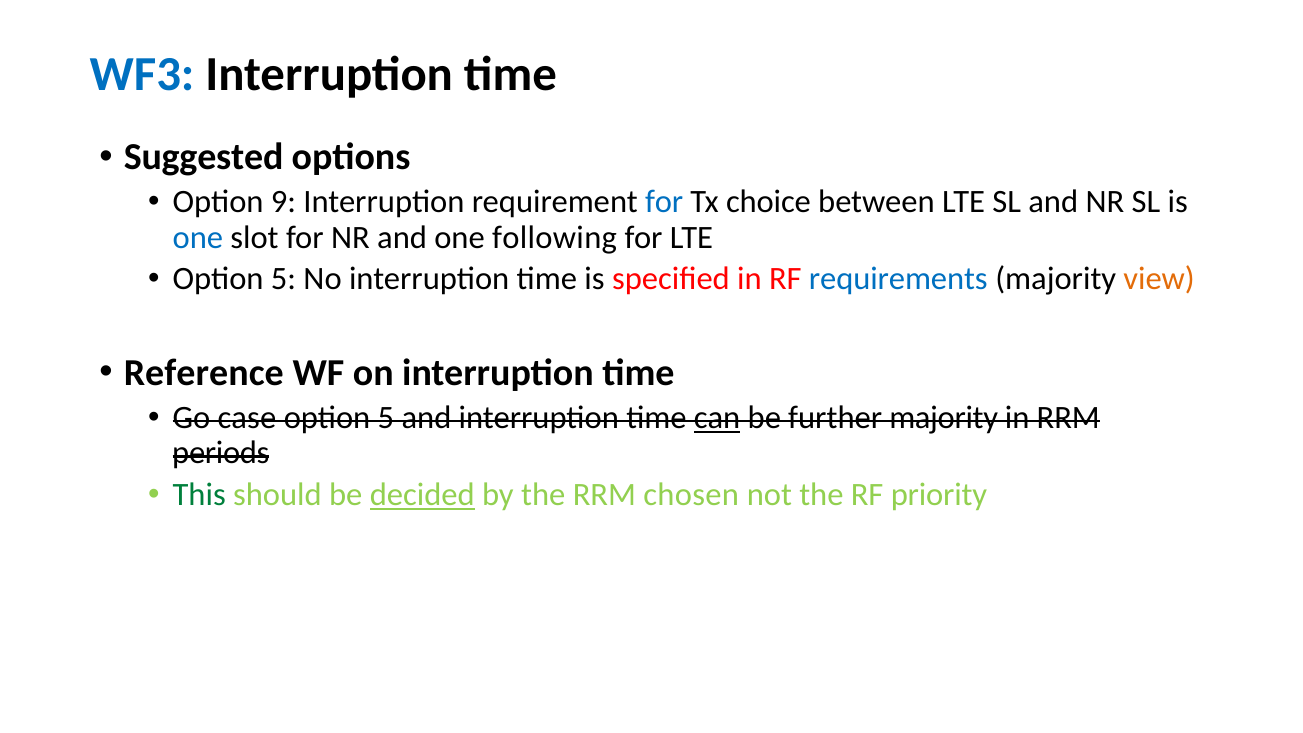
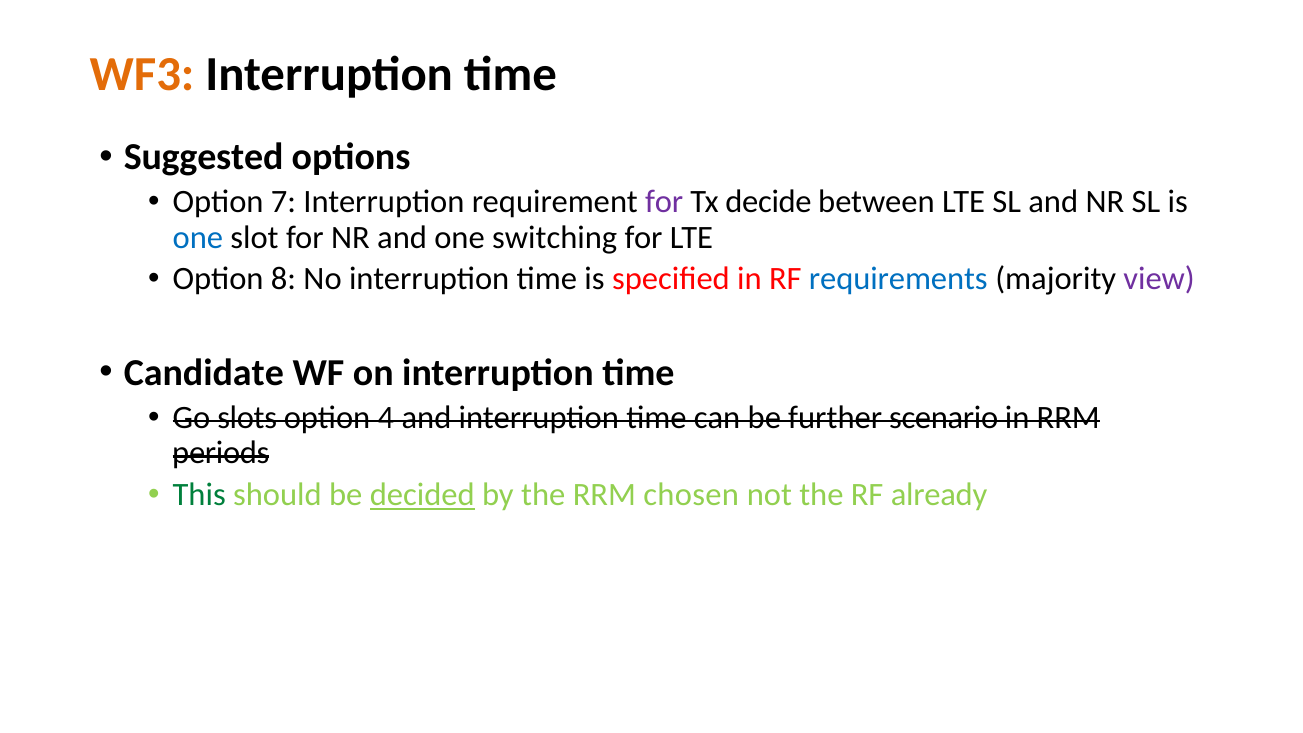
WF3 colour: blue -> orange (142, 75)
9: 9 -> 7 (284, 202)
for colour: blue -> purple (664, 202)
choice: choice -> decide (769, 202)
following: following -> switching (555, 237)
5: 5 -> 8 (284, 279)
view colour: orange -> purple (1159, 279)
Reference: Reference -> Candidate (204, 373)
case: case -> slots (247, 418)
5: 5 -> 4 (386, 418)
can underline: present -> none (717, 418)
further majority: majority -> scenario (944, 418)
priority: priority -> already (939, 495)
